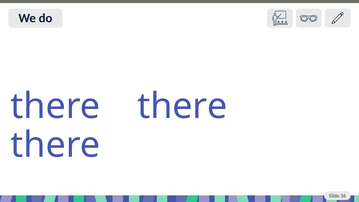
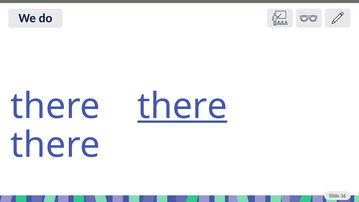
there underline: none -> present (182, 106)
